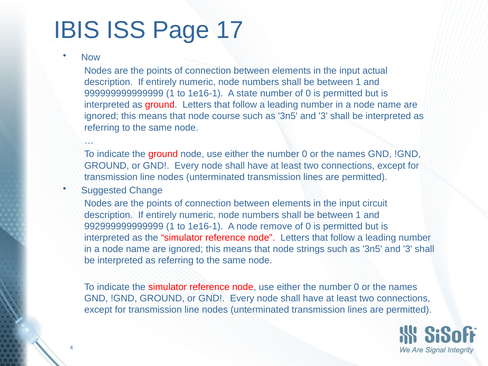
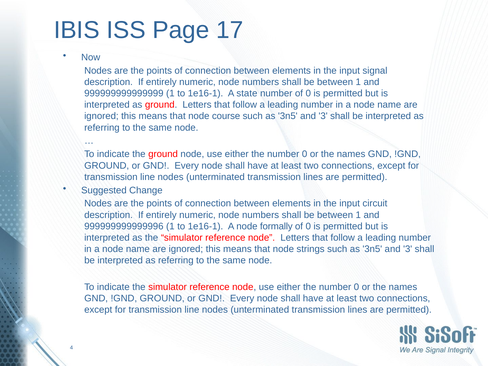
actual: actual -> signal (375, 71)
992999999999999: 992999999999999 -> 999999999999996 (124, 226)
remove: remove -> formally (276, 226)
